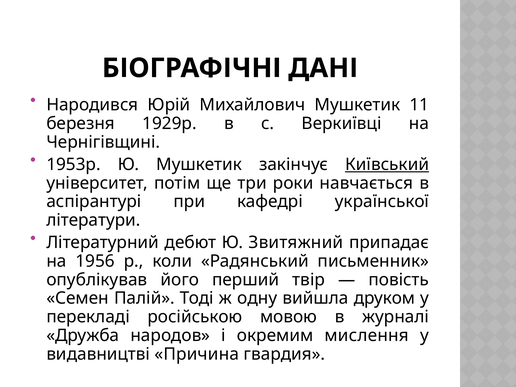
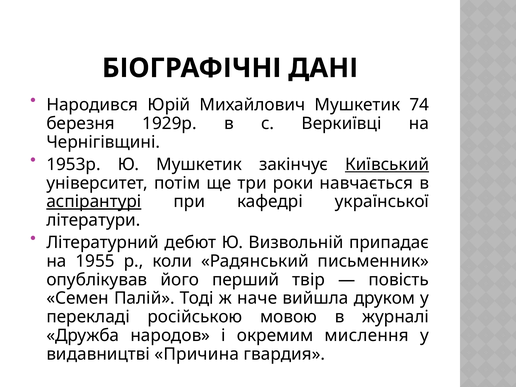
11: 11 -> 74 (419, 105)
аспірантурі underline: none -> present (94, 202)
Звитяжний: Звитяжний -> Визвольній (296, 243)
1956: 1956 -> 1955 (95, 261)
одну: одну -> наче (257, 298)
